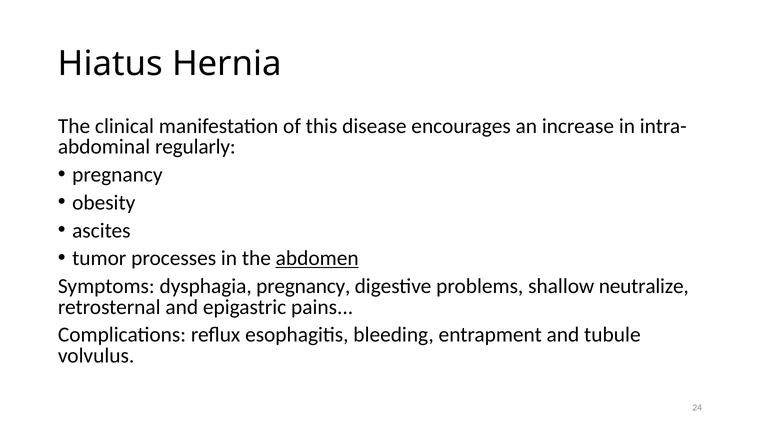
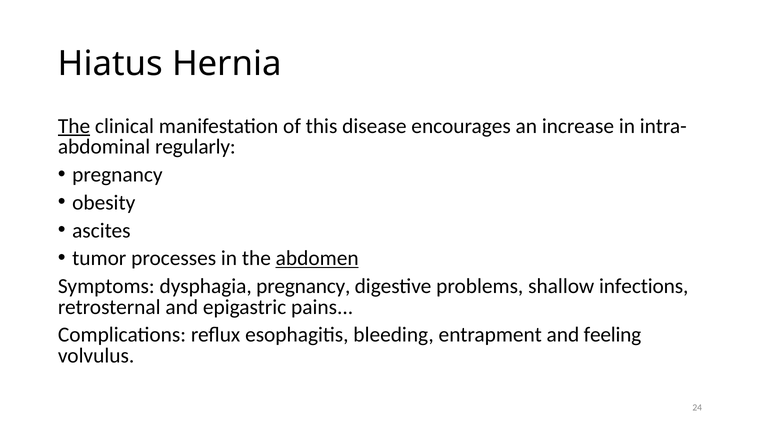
The underline: none -> present (74, 126)
neutralize: neutralize -> infections (644, 287)
tubule: tubule -> feeling (612, 335)
